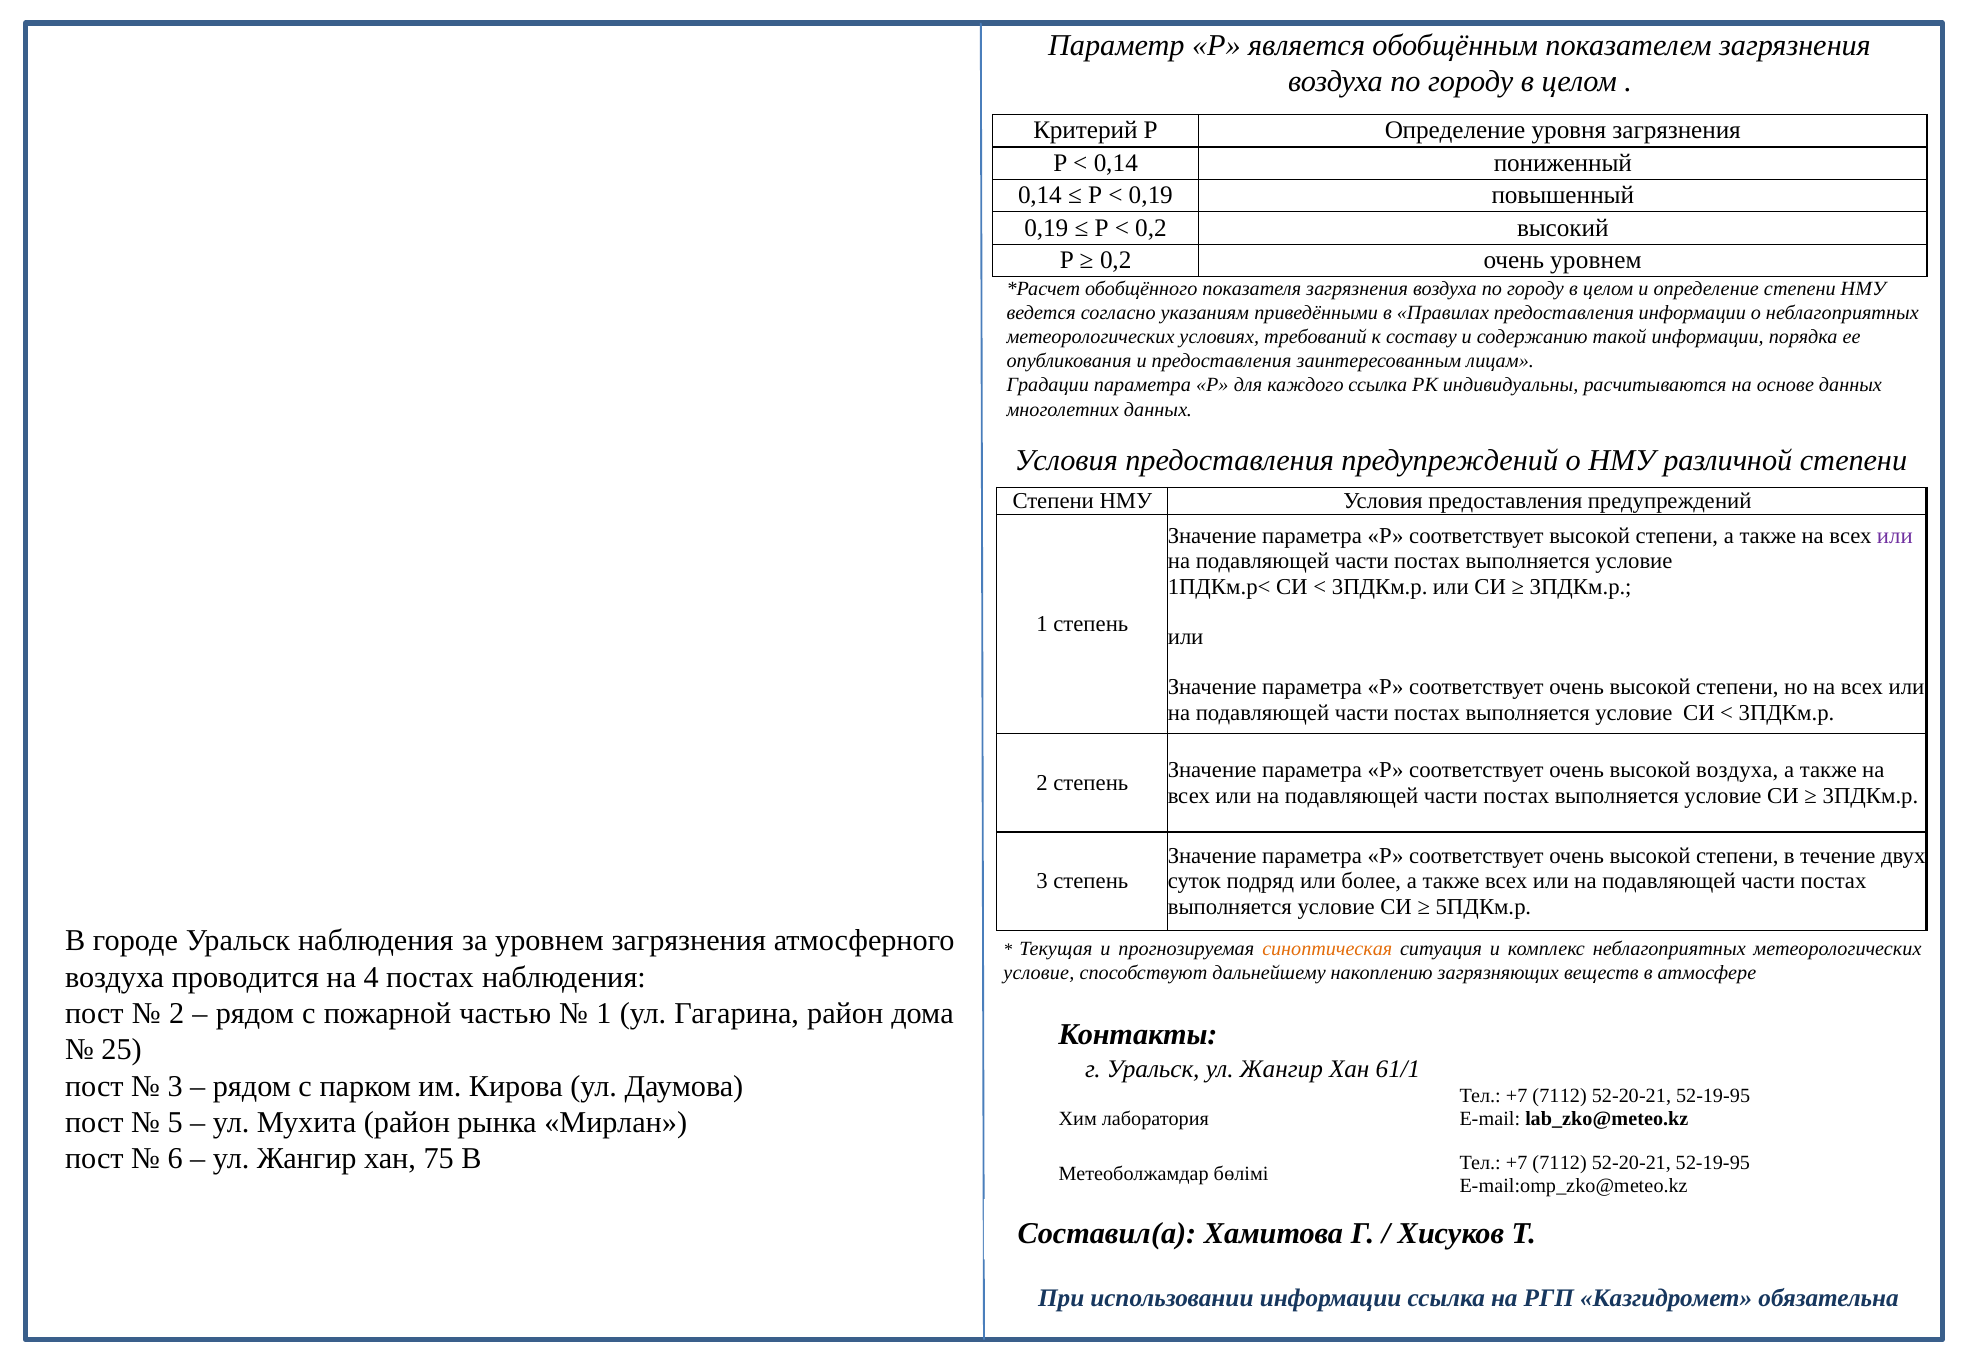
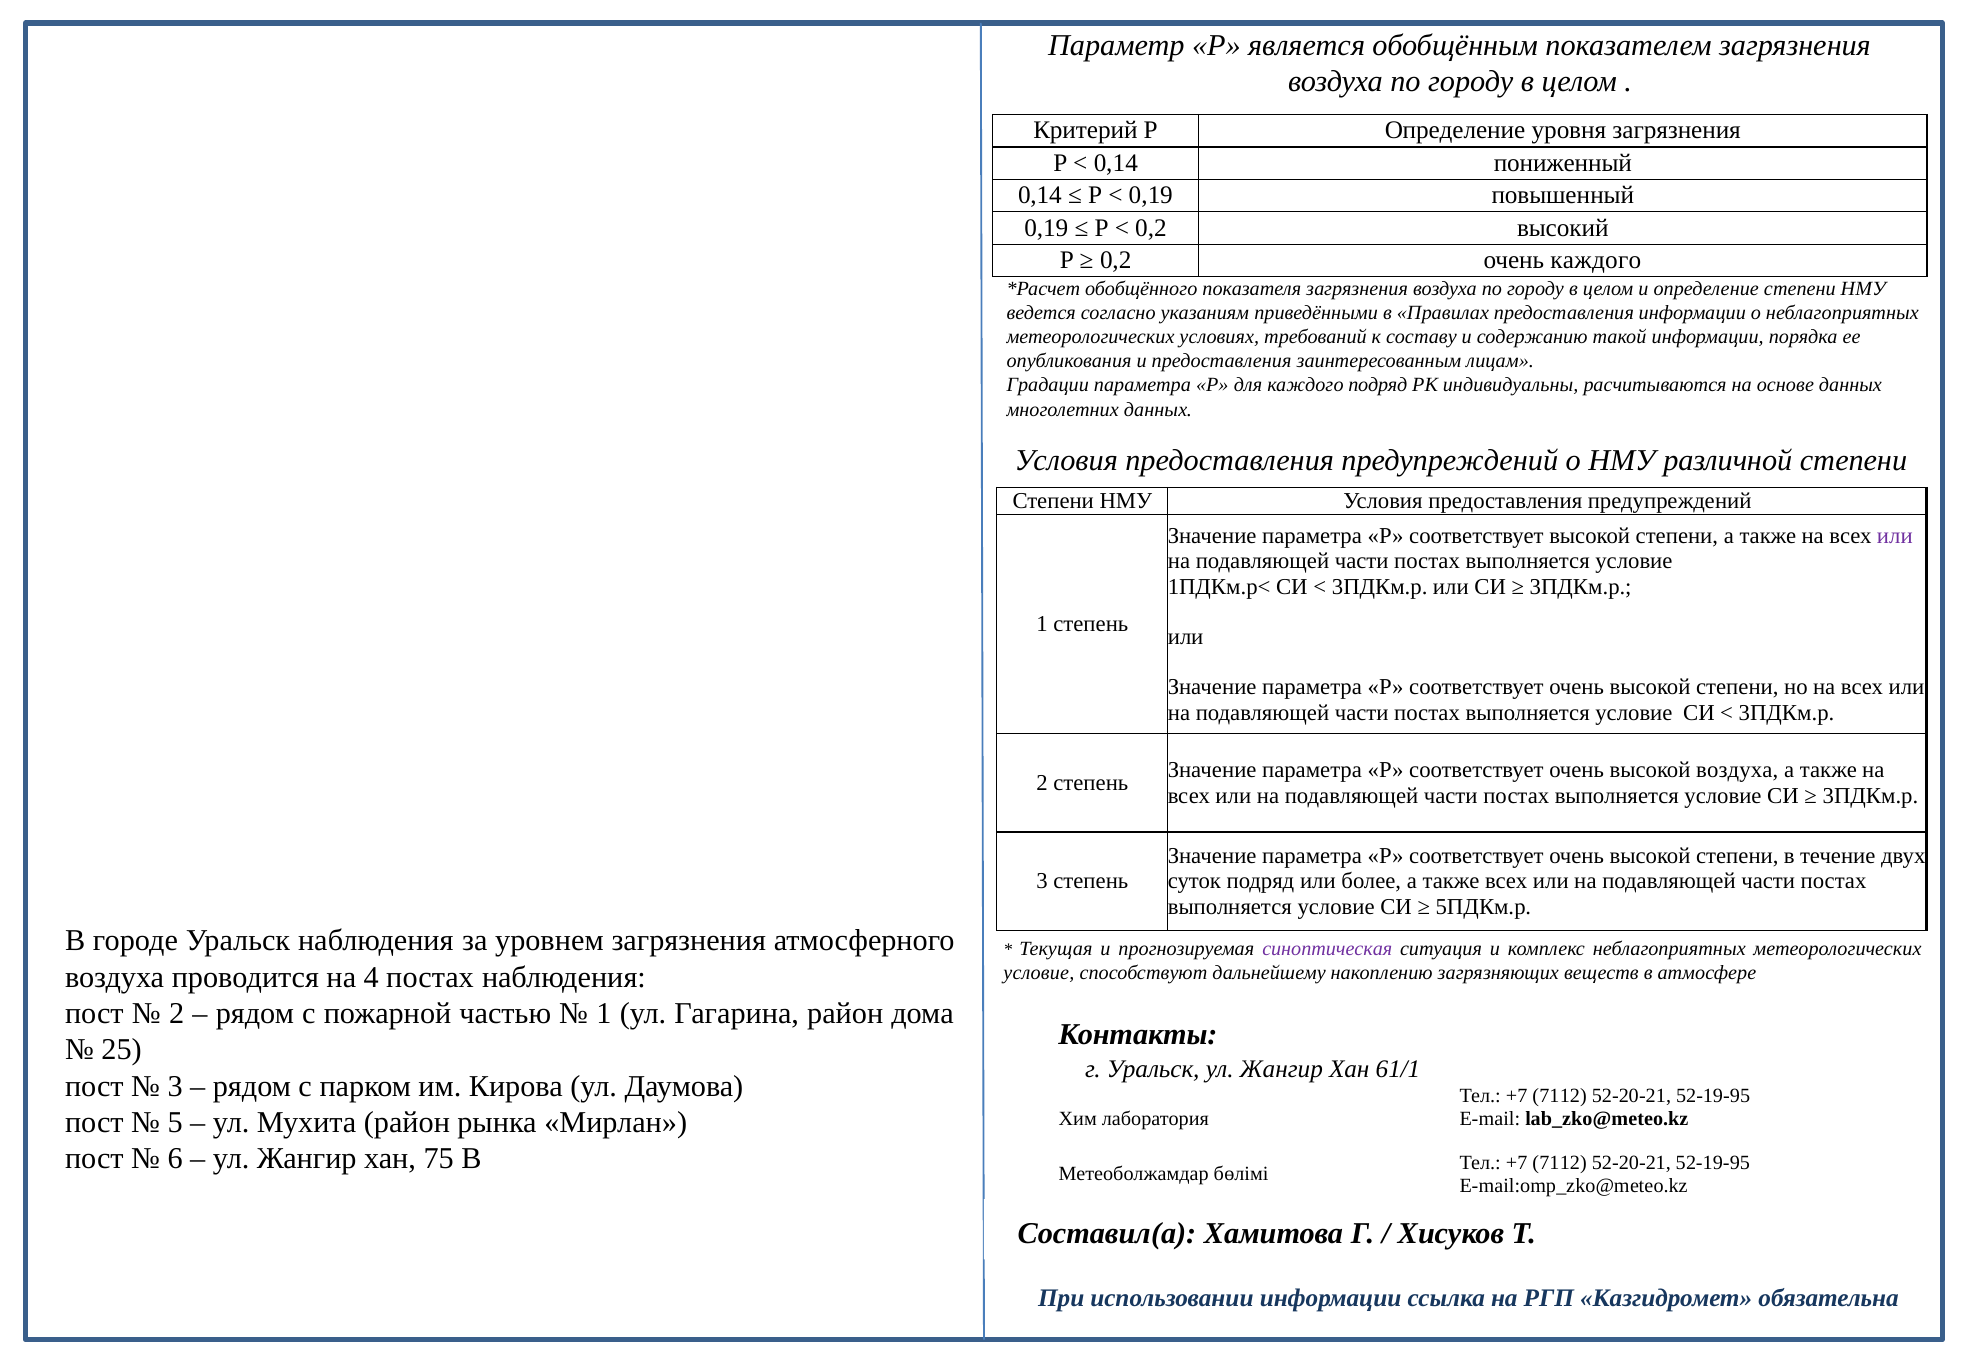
очень уровнем: уровнем -> каждого (1596, 260)
каждого ссылка: ссылка -> подряд (1378, 385)
синоптическая colour: orange -> purple (1327, 949)
